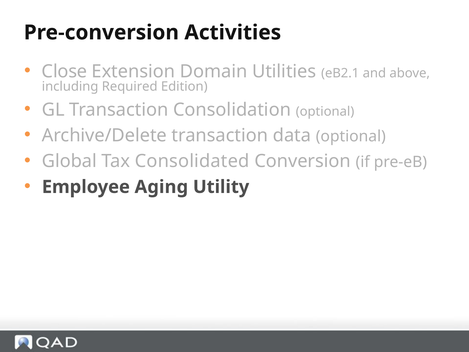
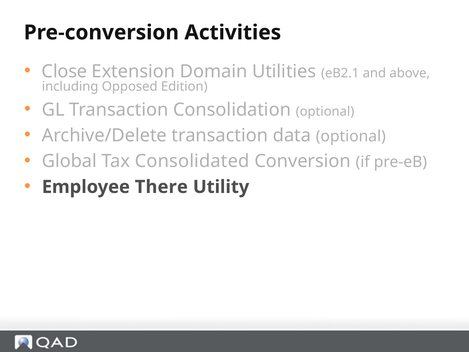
Required: Required -> Opposed (130, 87)
Aging: Aging -> There (161, 187)
